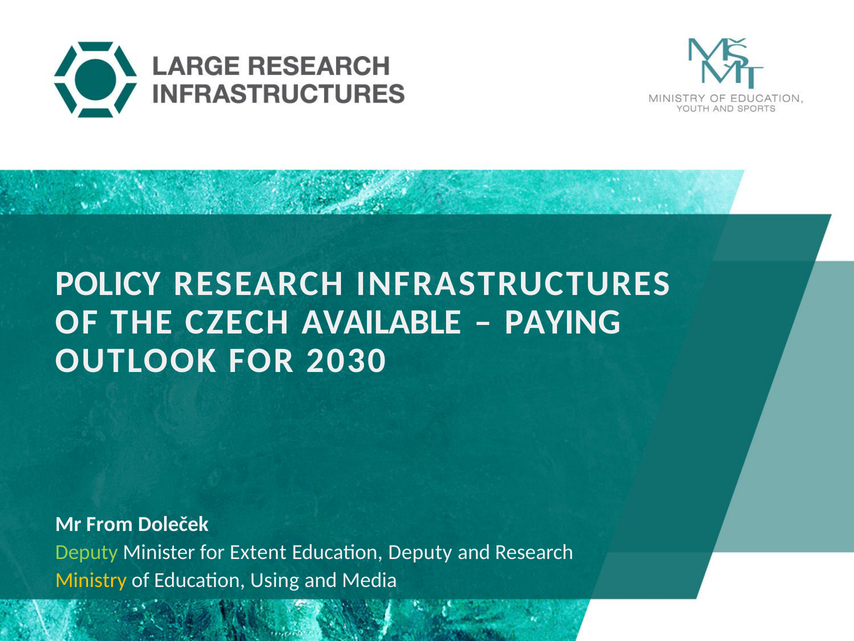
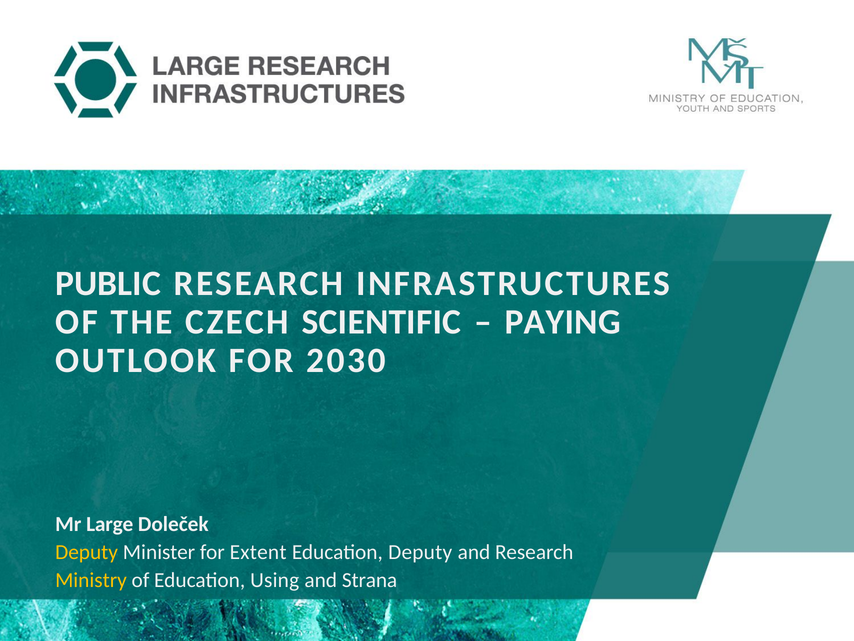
POLICY: POLICY -> PUBLIC (108, 283)
AVAILABLE: AVAILABLE -> SCIENTIFIC (381, 322)
From: From -> Large (110, 524)
Deputy colour: light green -> yellow (87, 552)
Media: Media -> Strana (370, 580)
